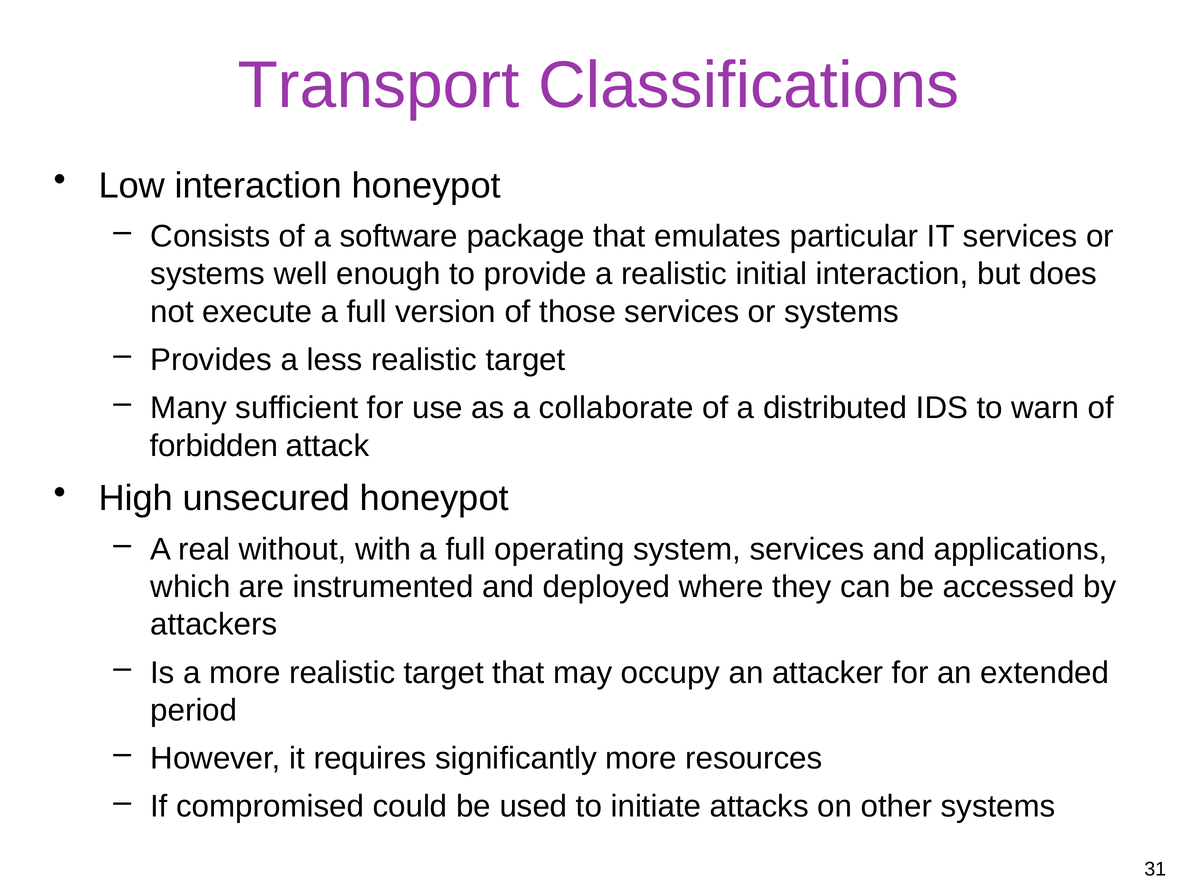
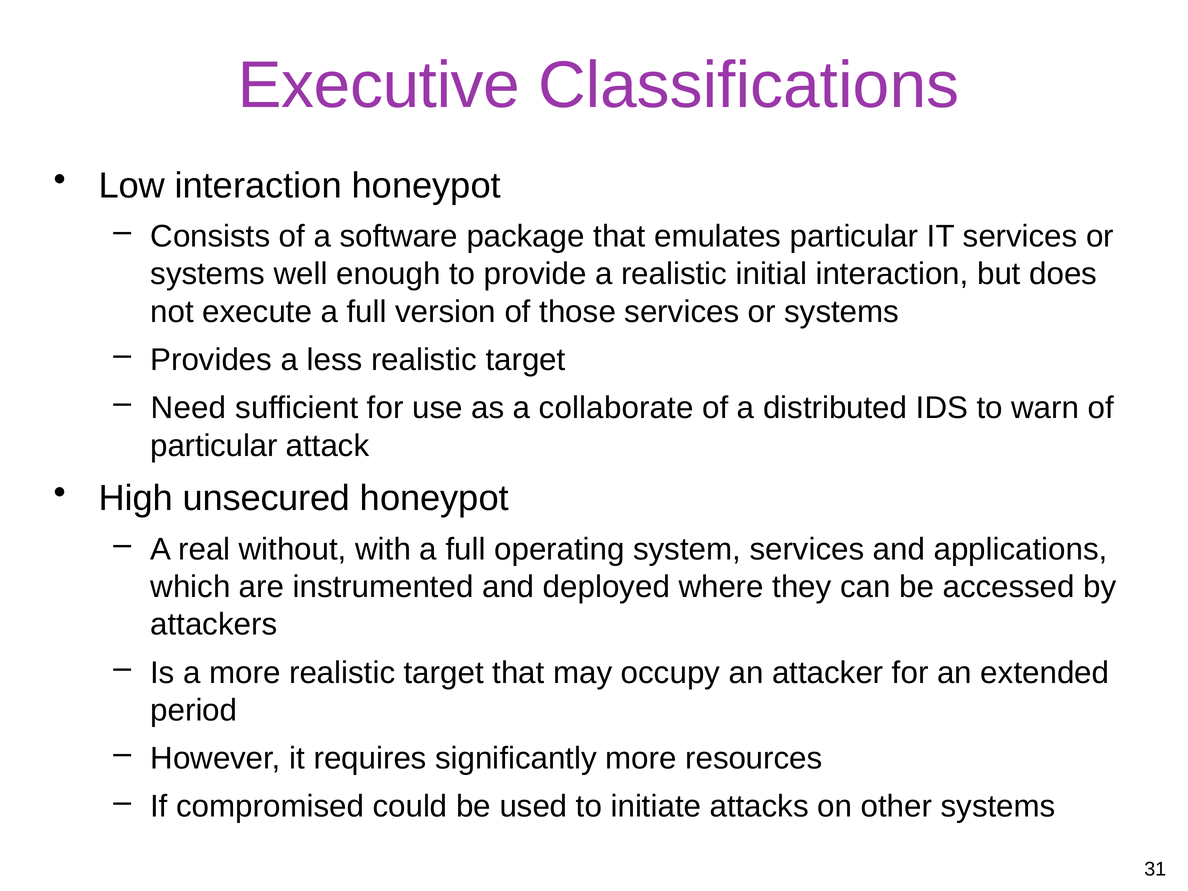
Transport: Transport -> Executive (379, 86)
Many: Many -> Need (188, 408)
forbidden: forbidden -> particular (214, 446)
